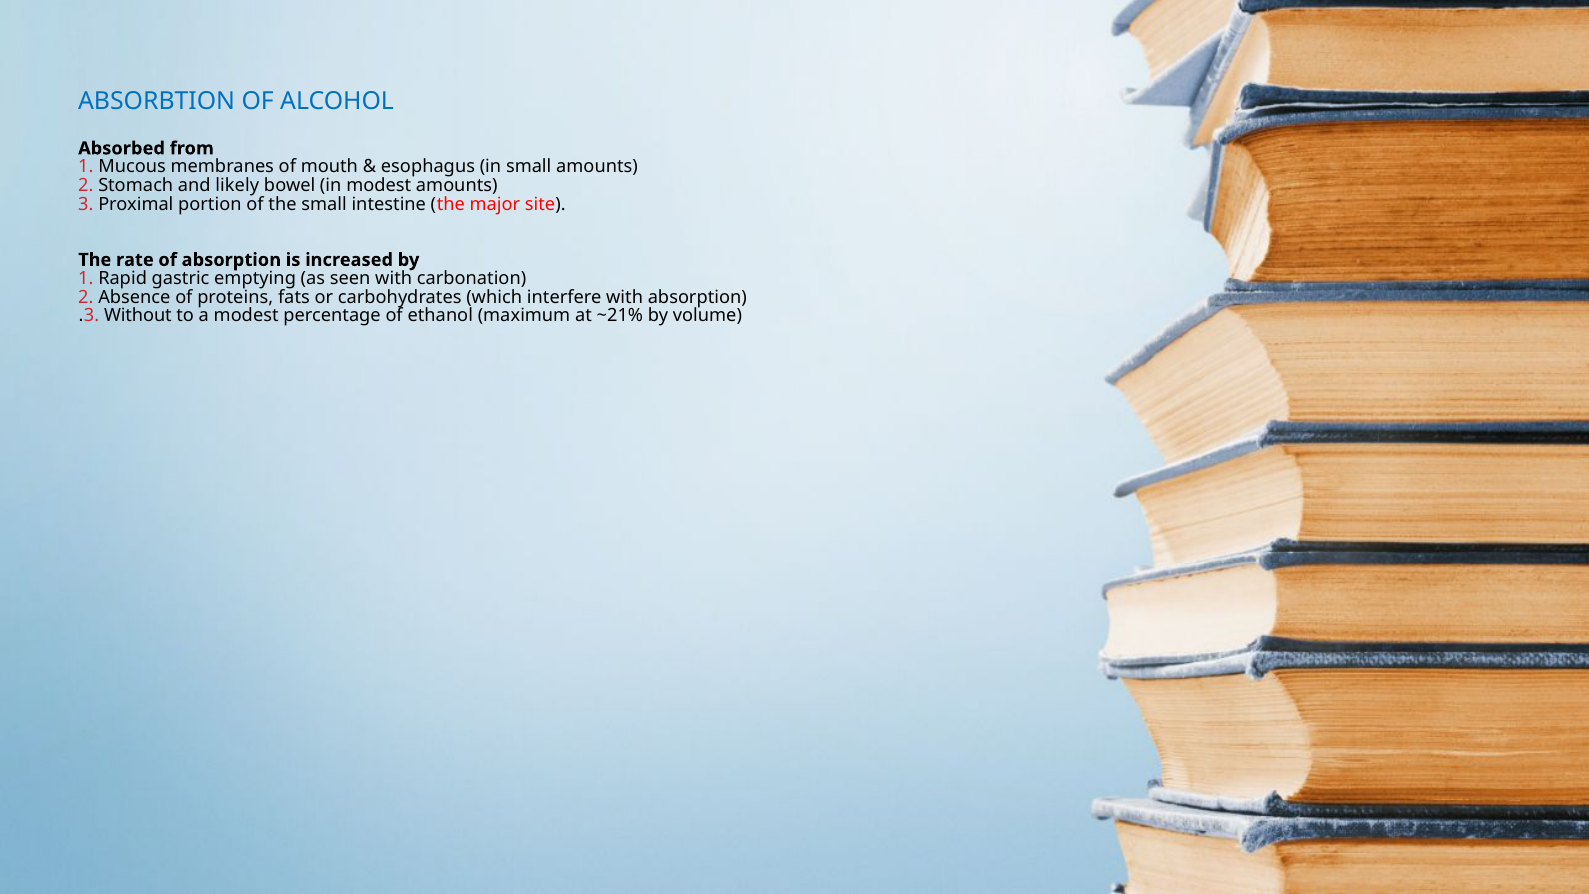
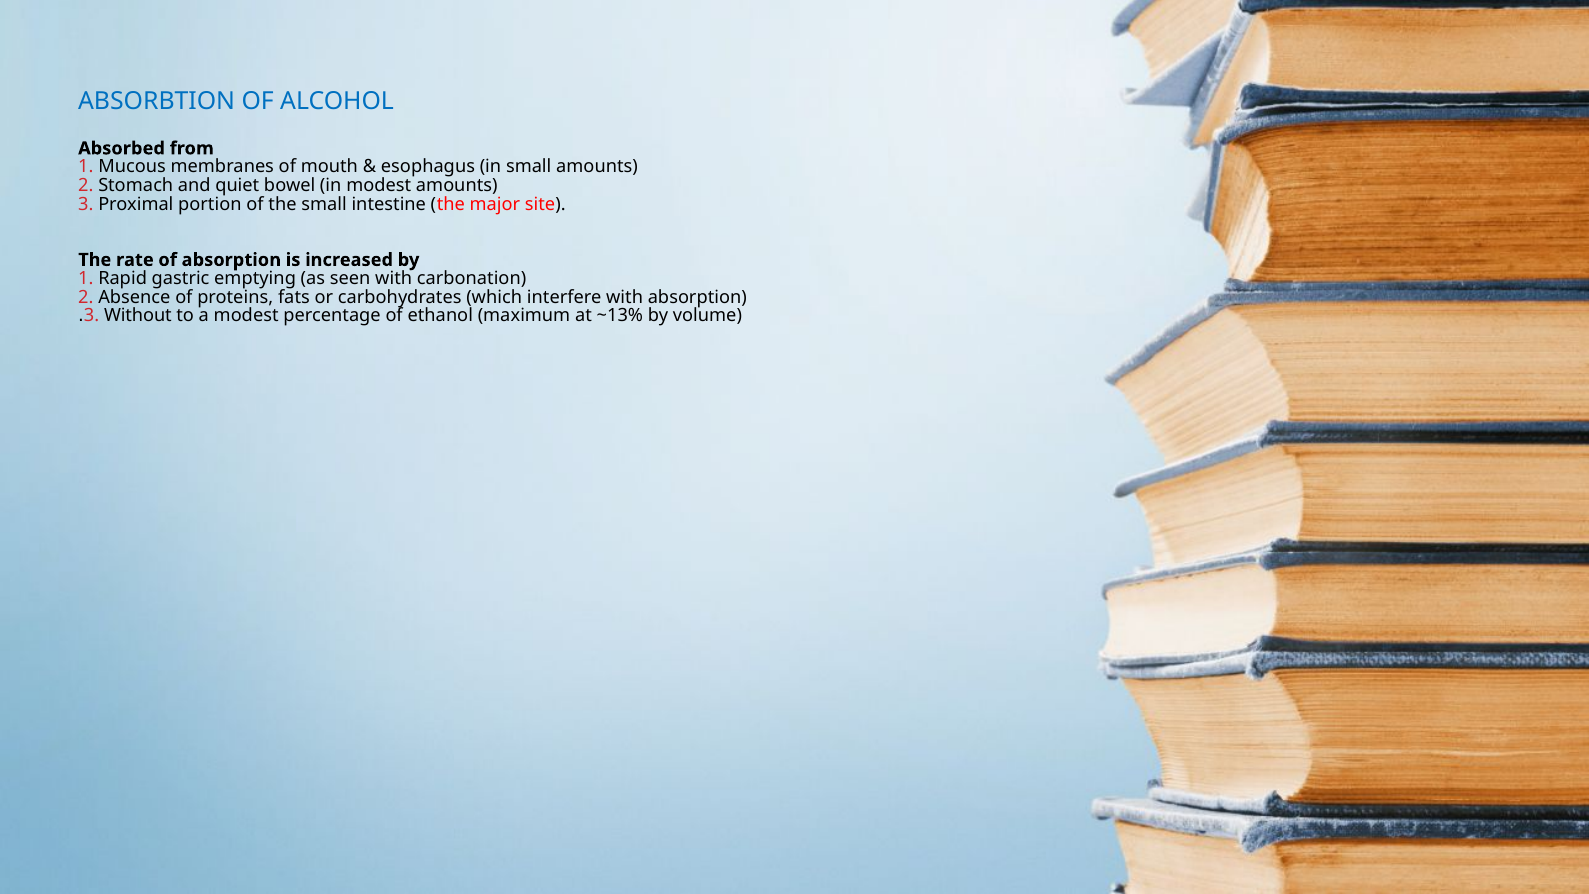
likely: likely -> quiet (237, 186)
~21%: ~21% -> ~13% (620, 316)
